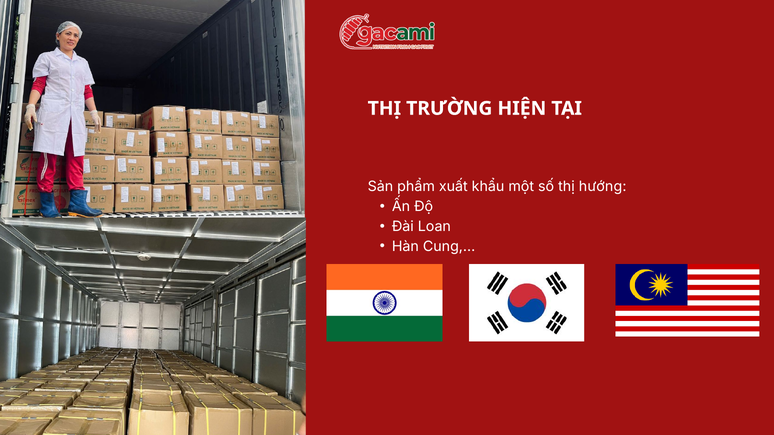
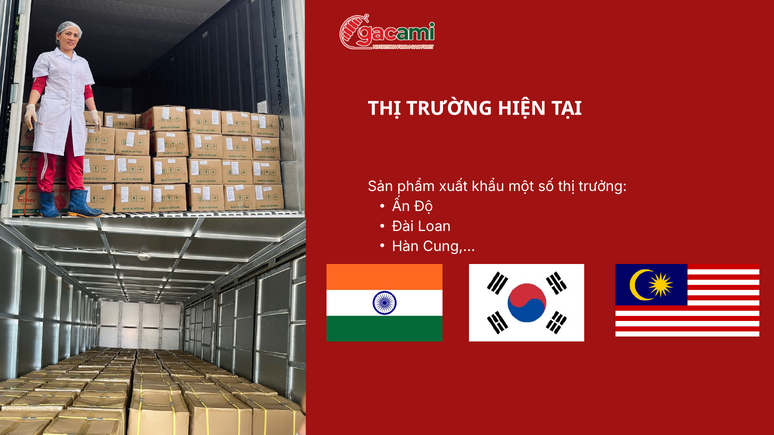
hướng: hướng -> trưởng (603, 187)
